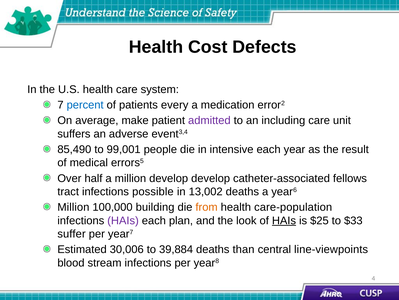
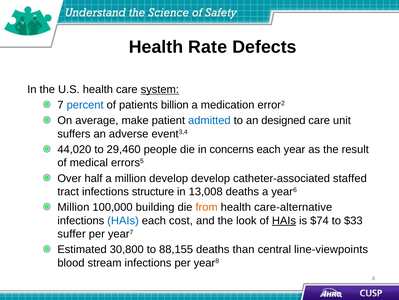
Cost: Cost -> Rate (208, 47)
system underline: none -> present (160, 89)
every: every -> billion (175, 105)
admitted colour: purple -> blue (209, 120)
including: including -> designed (283, 120)
85,490: 85,490 -> 44,020 (74, 149)
99,001: 99,001 -> 29,460 (124, 149)
intensive: intensive -> concerns (232, 149)
fellows: fellows -> staffed (350, 178)
possible: possible -> structure (153, 191)
13,002: 13,002 -> 13,008 (206, 191)
care-population: care-population -> care-alternative (293, 207)
HAIs colour: purple -> blue (123, 220)
plan: plan -> cost (181, 220)
$25: $25 -> $74 (319, 220)
30,006: 30,006 -> 30,800 (127, 249)
39,884: 39,884 -> 88,155 (176, 249)
